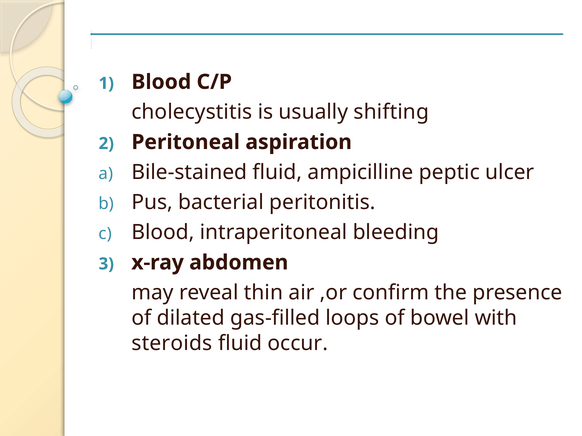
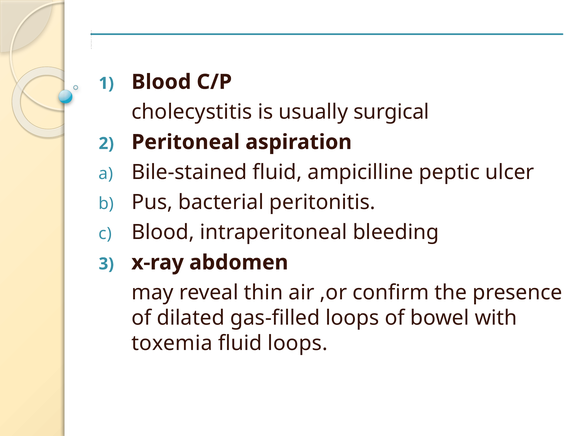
shifting: shifting -> surgical (391, 112)
steroids: steroids -> toxemia (172, 343)
fluid occur: occur -> loops (298, 343)
